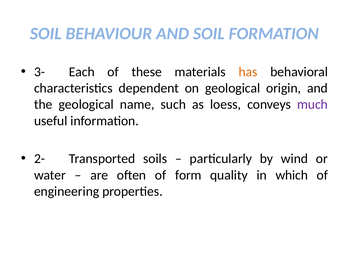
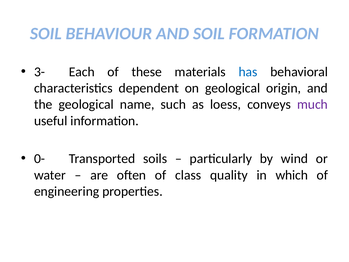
has colour: orange -> blue (248, 72)
2-: 2- -> 0- (40, 159)
form: form -> class (188, 175)
